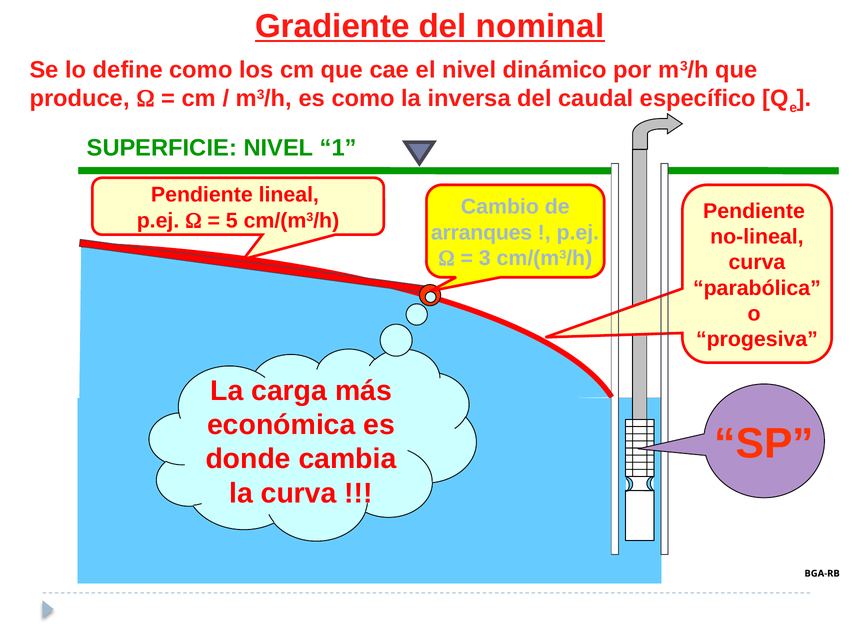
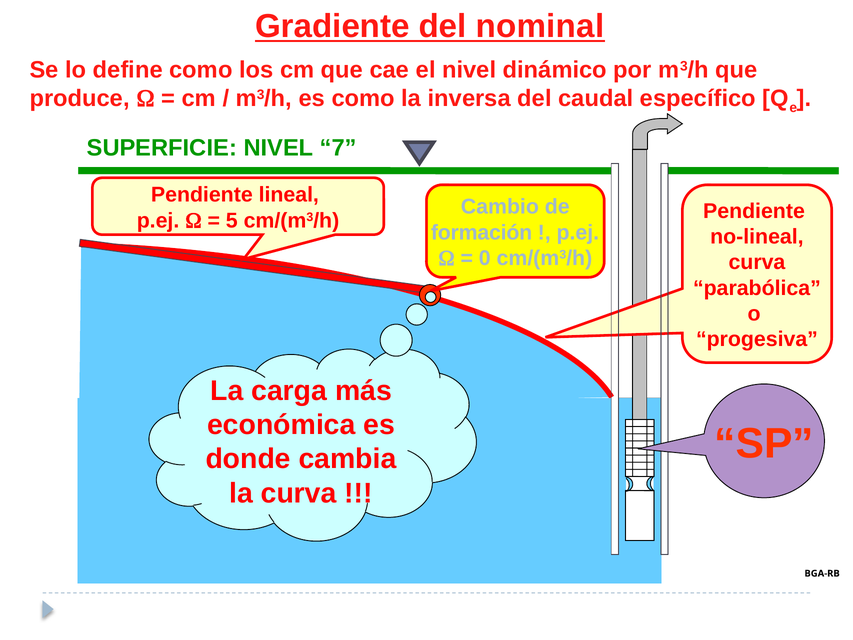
1: 1 -> 7 (338, 148)
arranques: arranques -> formación (482, 232)
3: 3 -> 0 (485, 258)
